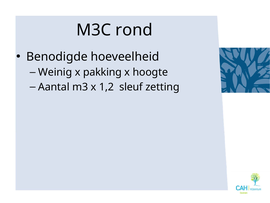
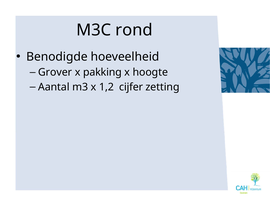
Weinig: Weinig -> Grover (55, 72)
sleuf: sleuf -> cijfer (131, 87)
